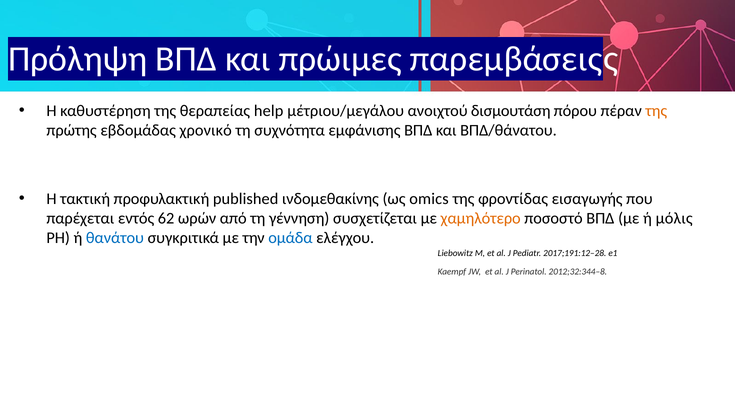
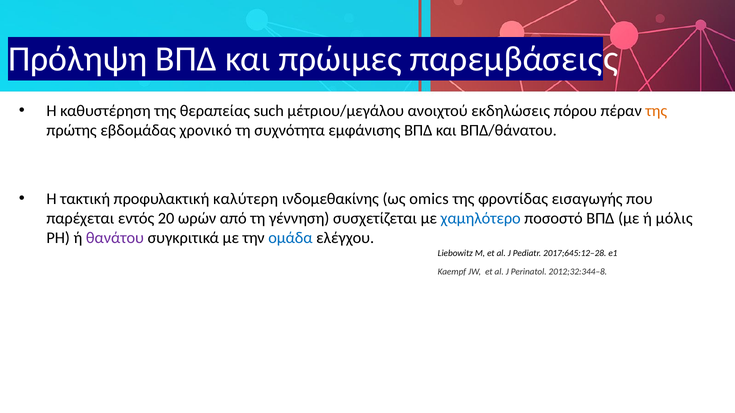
help: help -> such (269, 111)
δισμουτάση: δισμουτάση -> εκδηλώσεις (511, 111)
published: published -> καλύτερη (246, 199)
62: 62 -> 20 (166, 218)
χαμηλότερο colour: orange -> blue (481, 218)
θανάτου colour: blue -> purple (115, 238)
2017;191:12–28: 2017;191:12–28 -> 2017;645:12–28 (575, 253)
